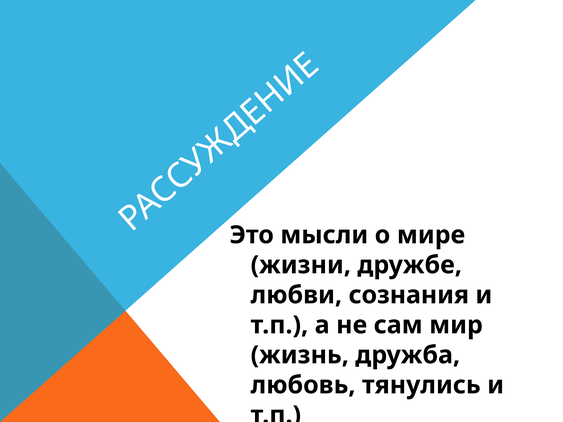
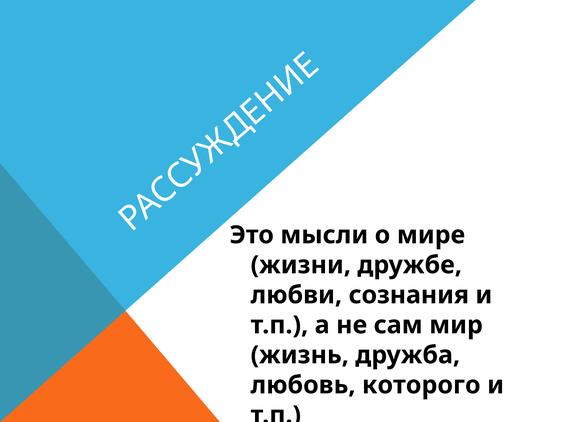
тянулись: тянулись -> которого (421, 385)
